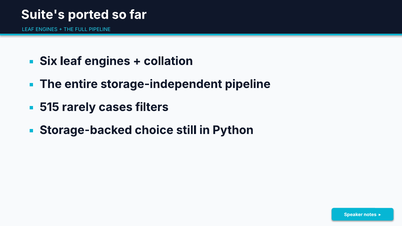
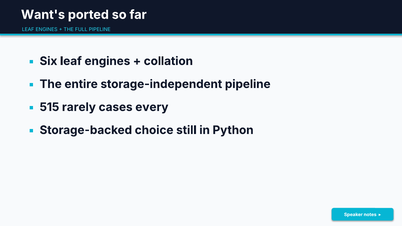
Suite's: Suite's -> Want's (43, 15)
filters: filters -> every (152, 107)
